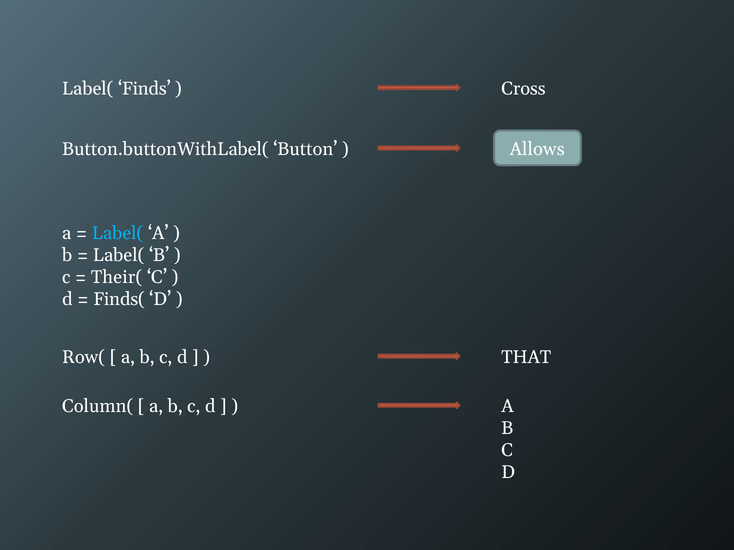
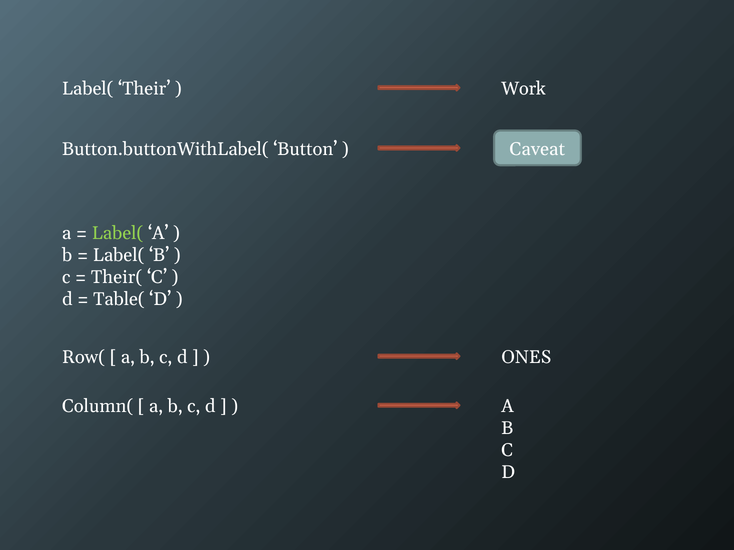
Finds: Finds -> Their (144, 89)
Cross: Cross -> Work (523, 89)
Allows: Allows -> Caveat (537, 149)
Label( colour: light blue -> light green (118, 233)
Finds(: Finds( -> Table( (119, 299)
THAT: THAT -> ONES (526, 358)
